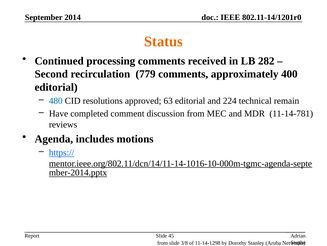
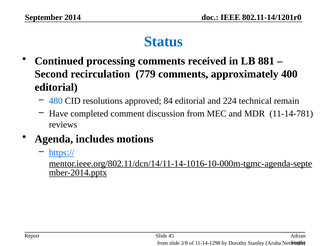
Status colour: orange -> blue (163, 41)
282: 282 -> 881 (266, 61)
63: 63 -> 84 (168, 101)
